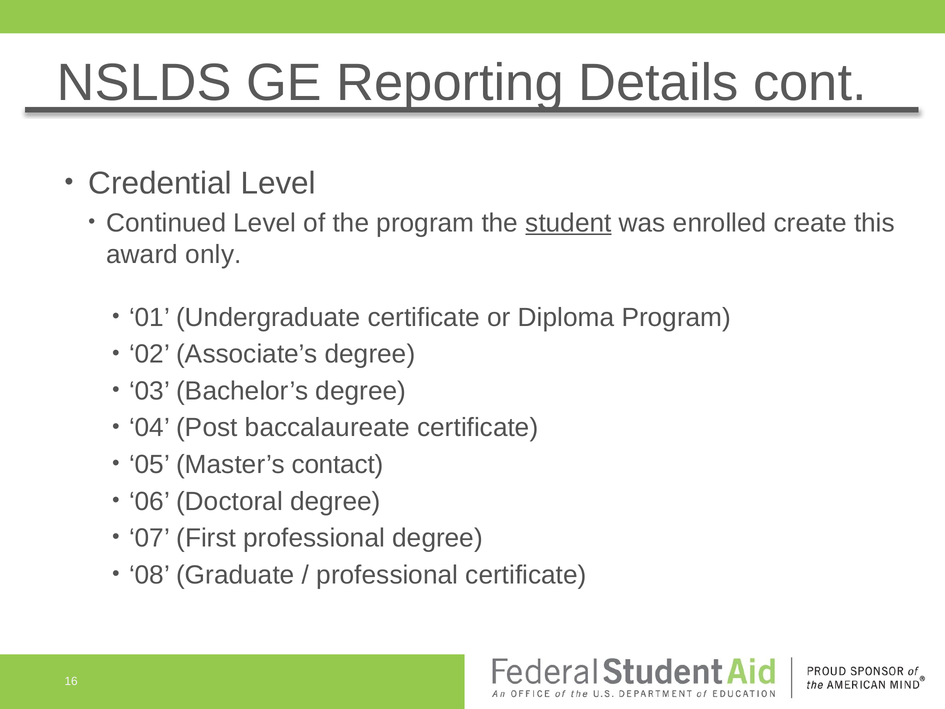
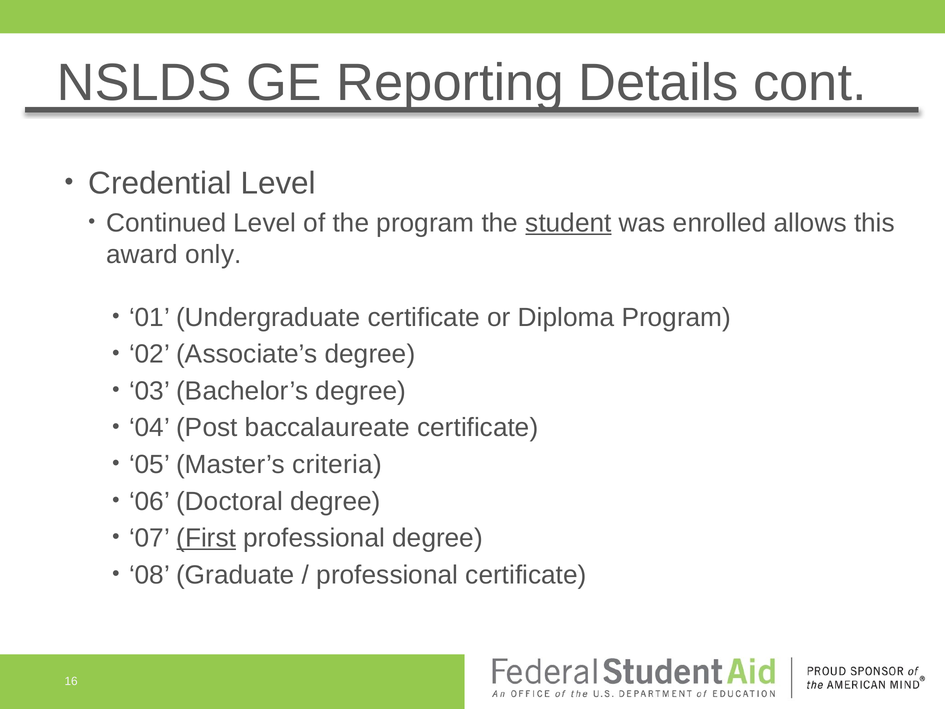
create: create -> allows (810, 223)
contact: contact -> criteria (337, 464)
First underline: none -> present (206, 538)
